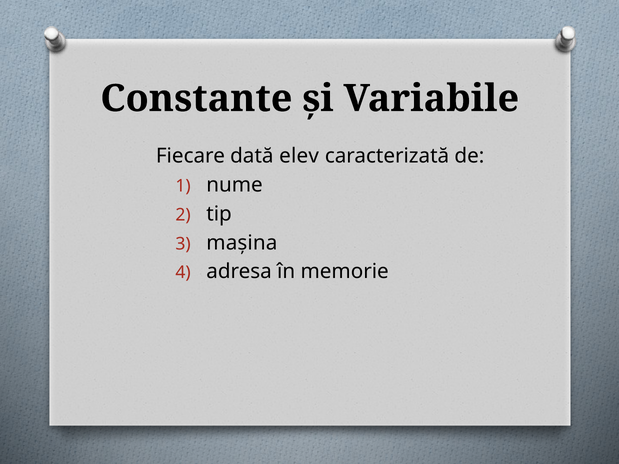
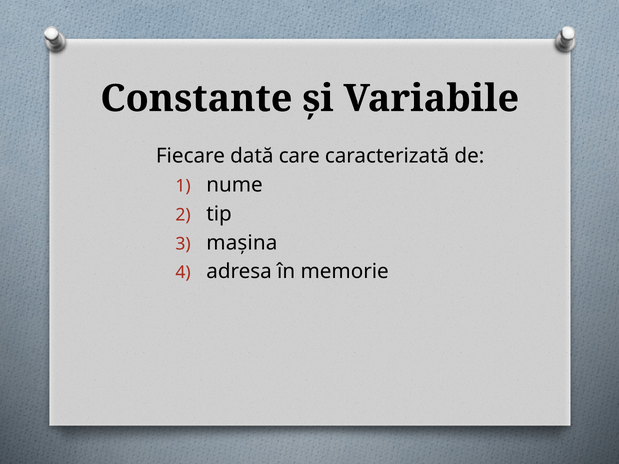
elev: elev -> care (299, 156)
